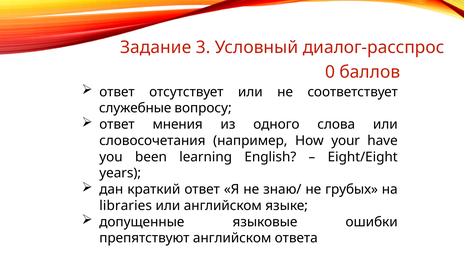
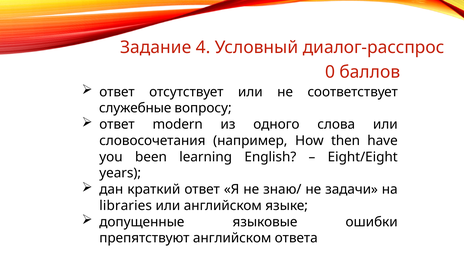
3: 3 -> 4 (203, 47)
мнения: мнения -> modern (178, 124)
your: your -> then (346, 141)
грубых: грубых -> задачи (352, 189)
